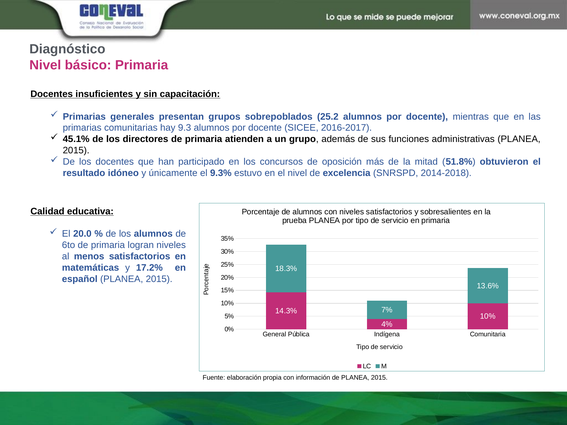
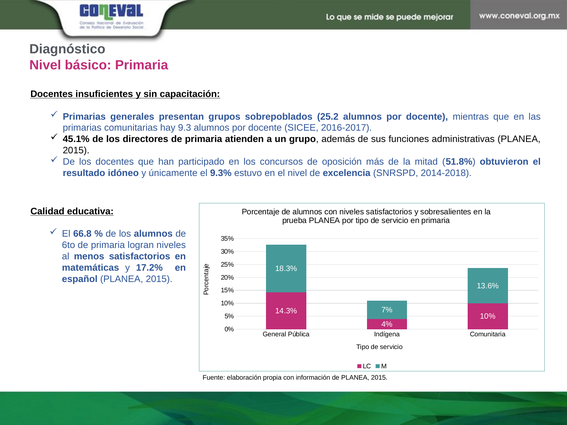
20.0: 20.0 -> 66.8 (82, 234)
